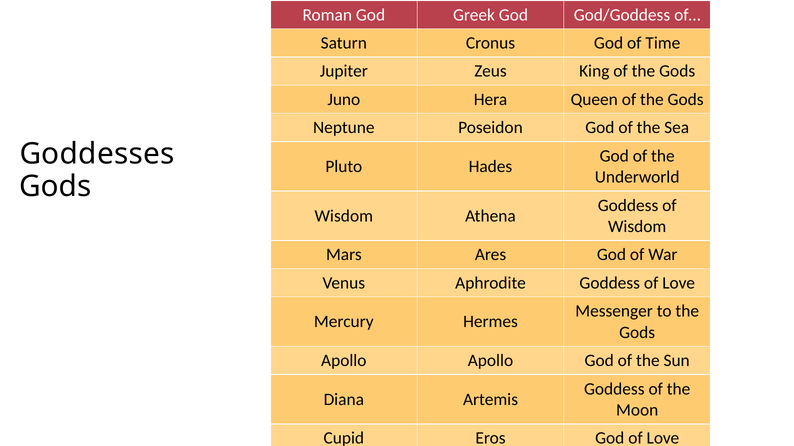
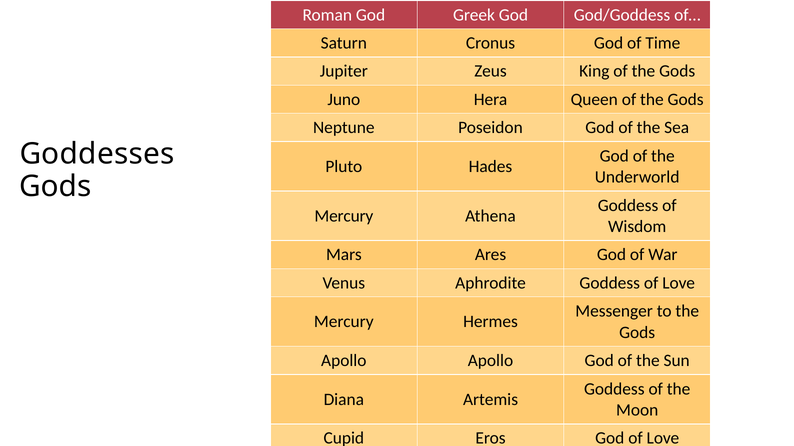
Wisdom: Wisdom -> Mercury (344, 216)
